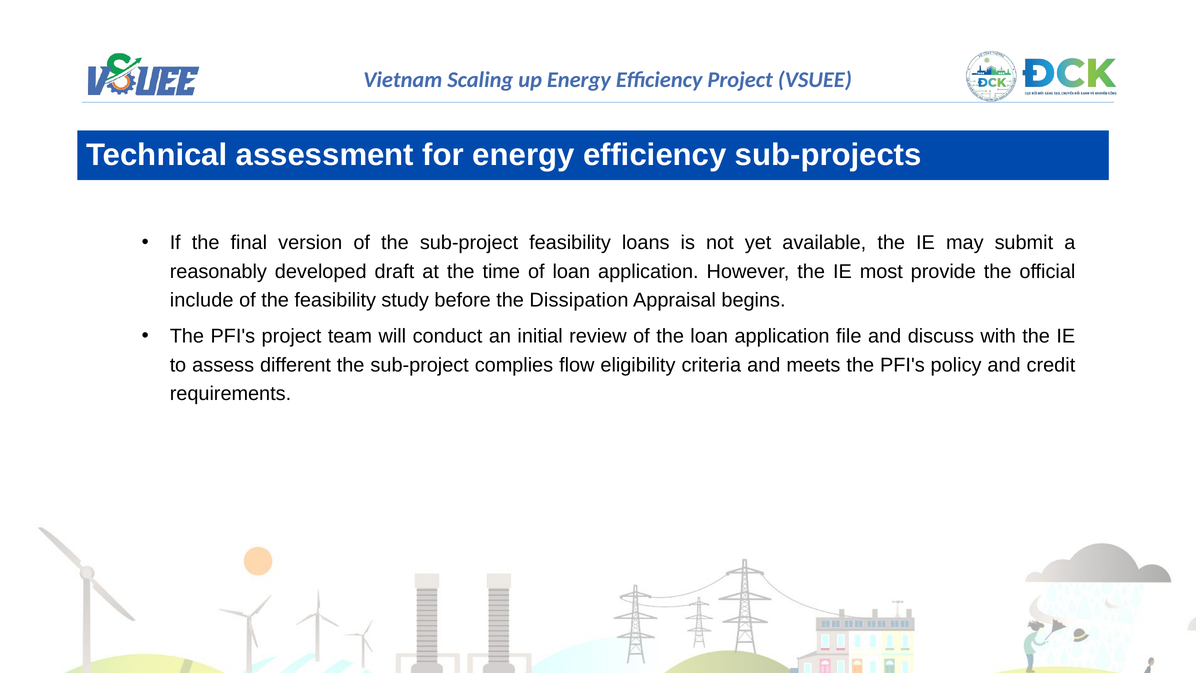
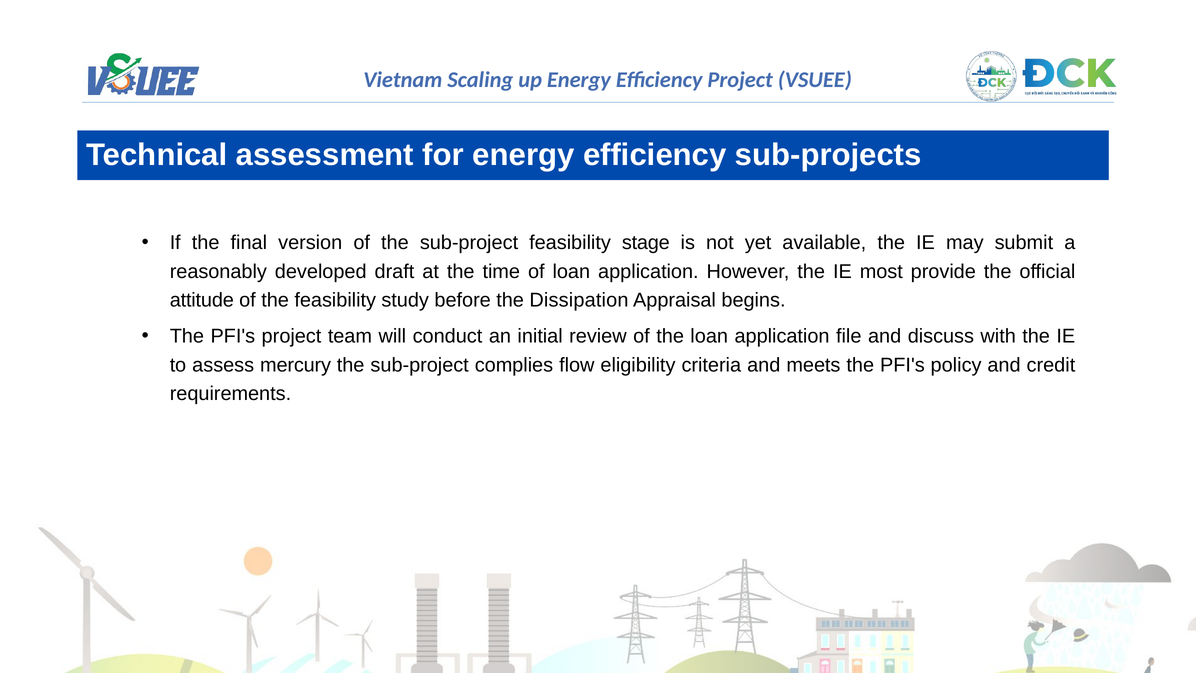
loans: loans -> stage (646, 243)
include: include -> attitude (202, 300)
different: different -> mercury (296, 365)
